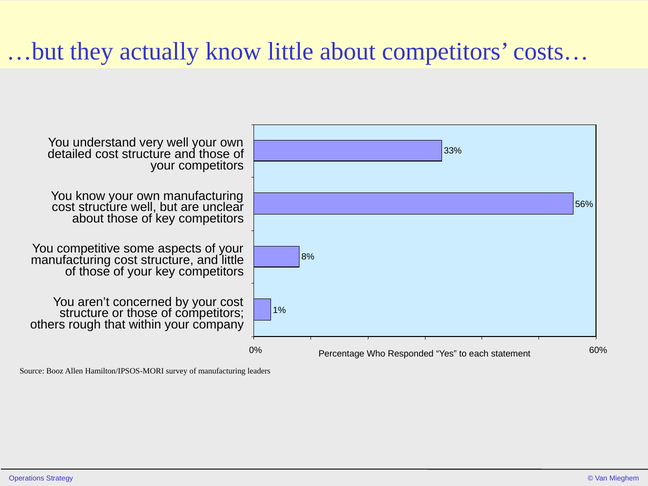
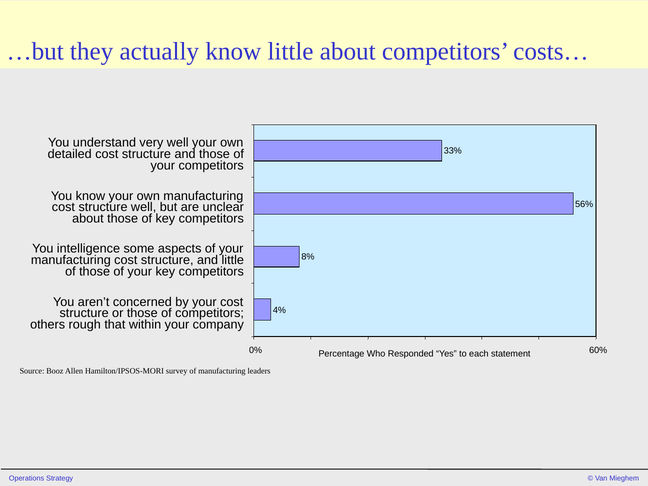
competitive: competitive -> intelligence (88, 249)
1%: 1% -> 4% (279, 310)
